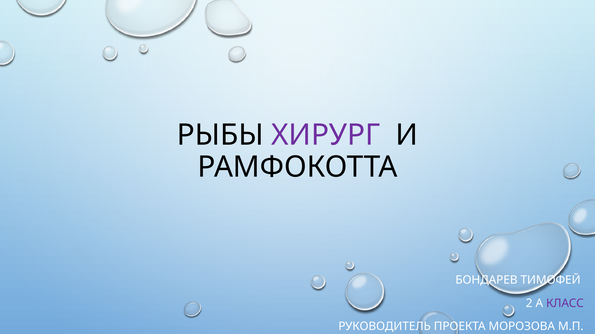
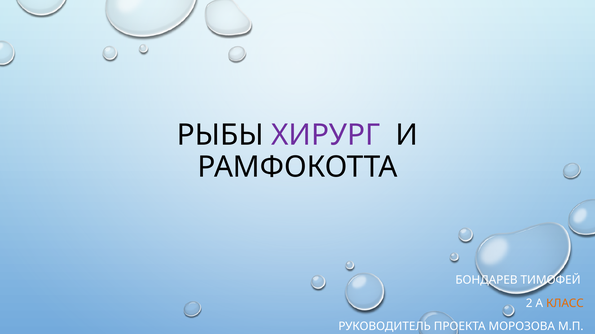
КЛАСС colour: purple -> orange (565, 304)
